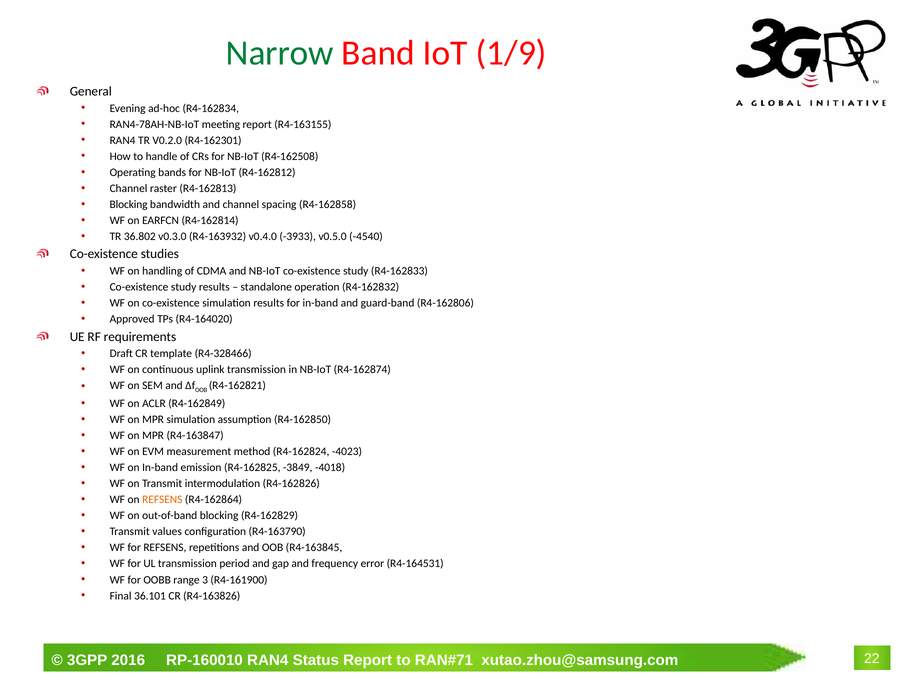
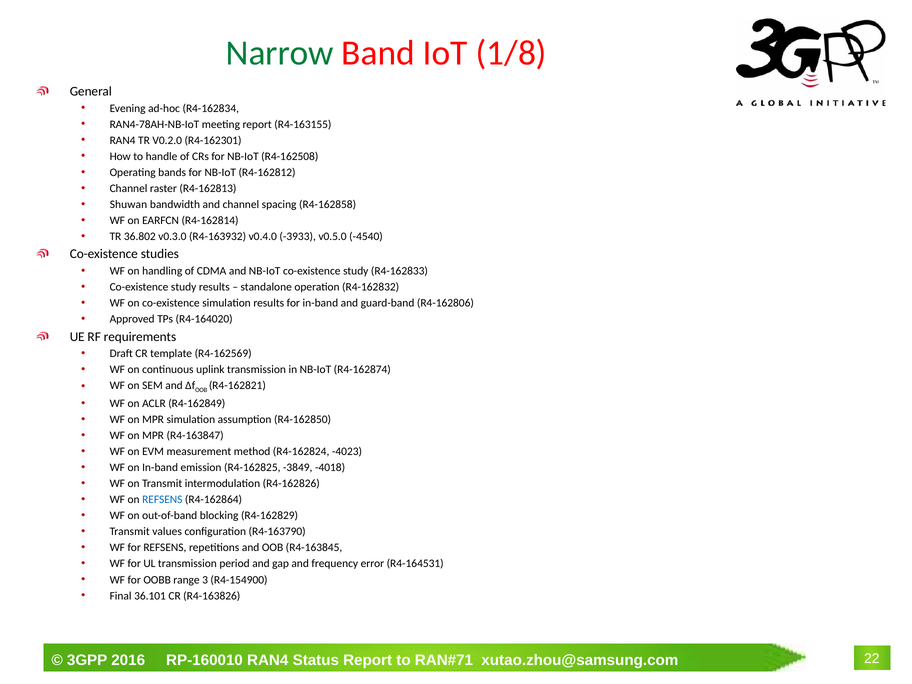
1/9: 1/9 -> 1/8 (511, 53)
Blocking: Blocking -> Shuwan (128, 204)
R4-328466: R4-328466 -> R4-162569 (223, 354)
REFSENS colour: orange -> blue (162, 500)
R4-161900: R4-161900 -> R4-154900 (239, 580)
